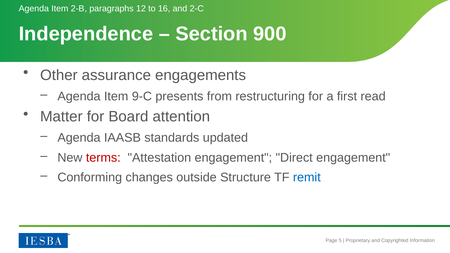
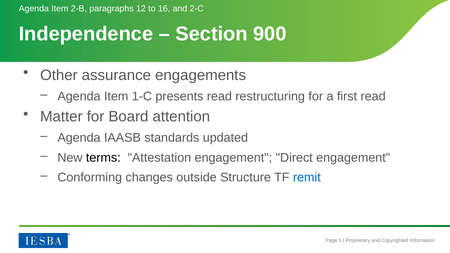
9-C: 9-C -> 1-C (142, 96)
presents from: from -> read (219, 96)
terms colour: red -> black (103, 158)
